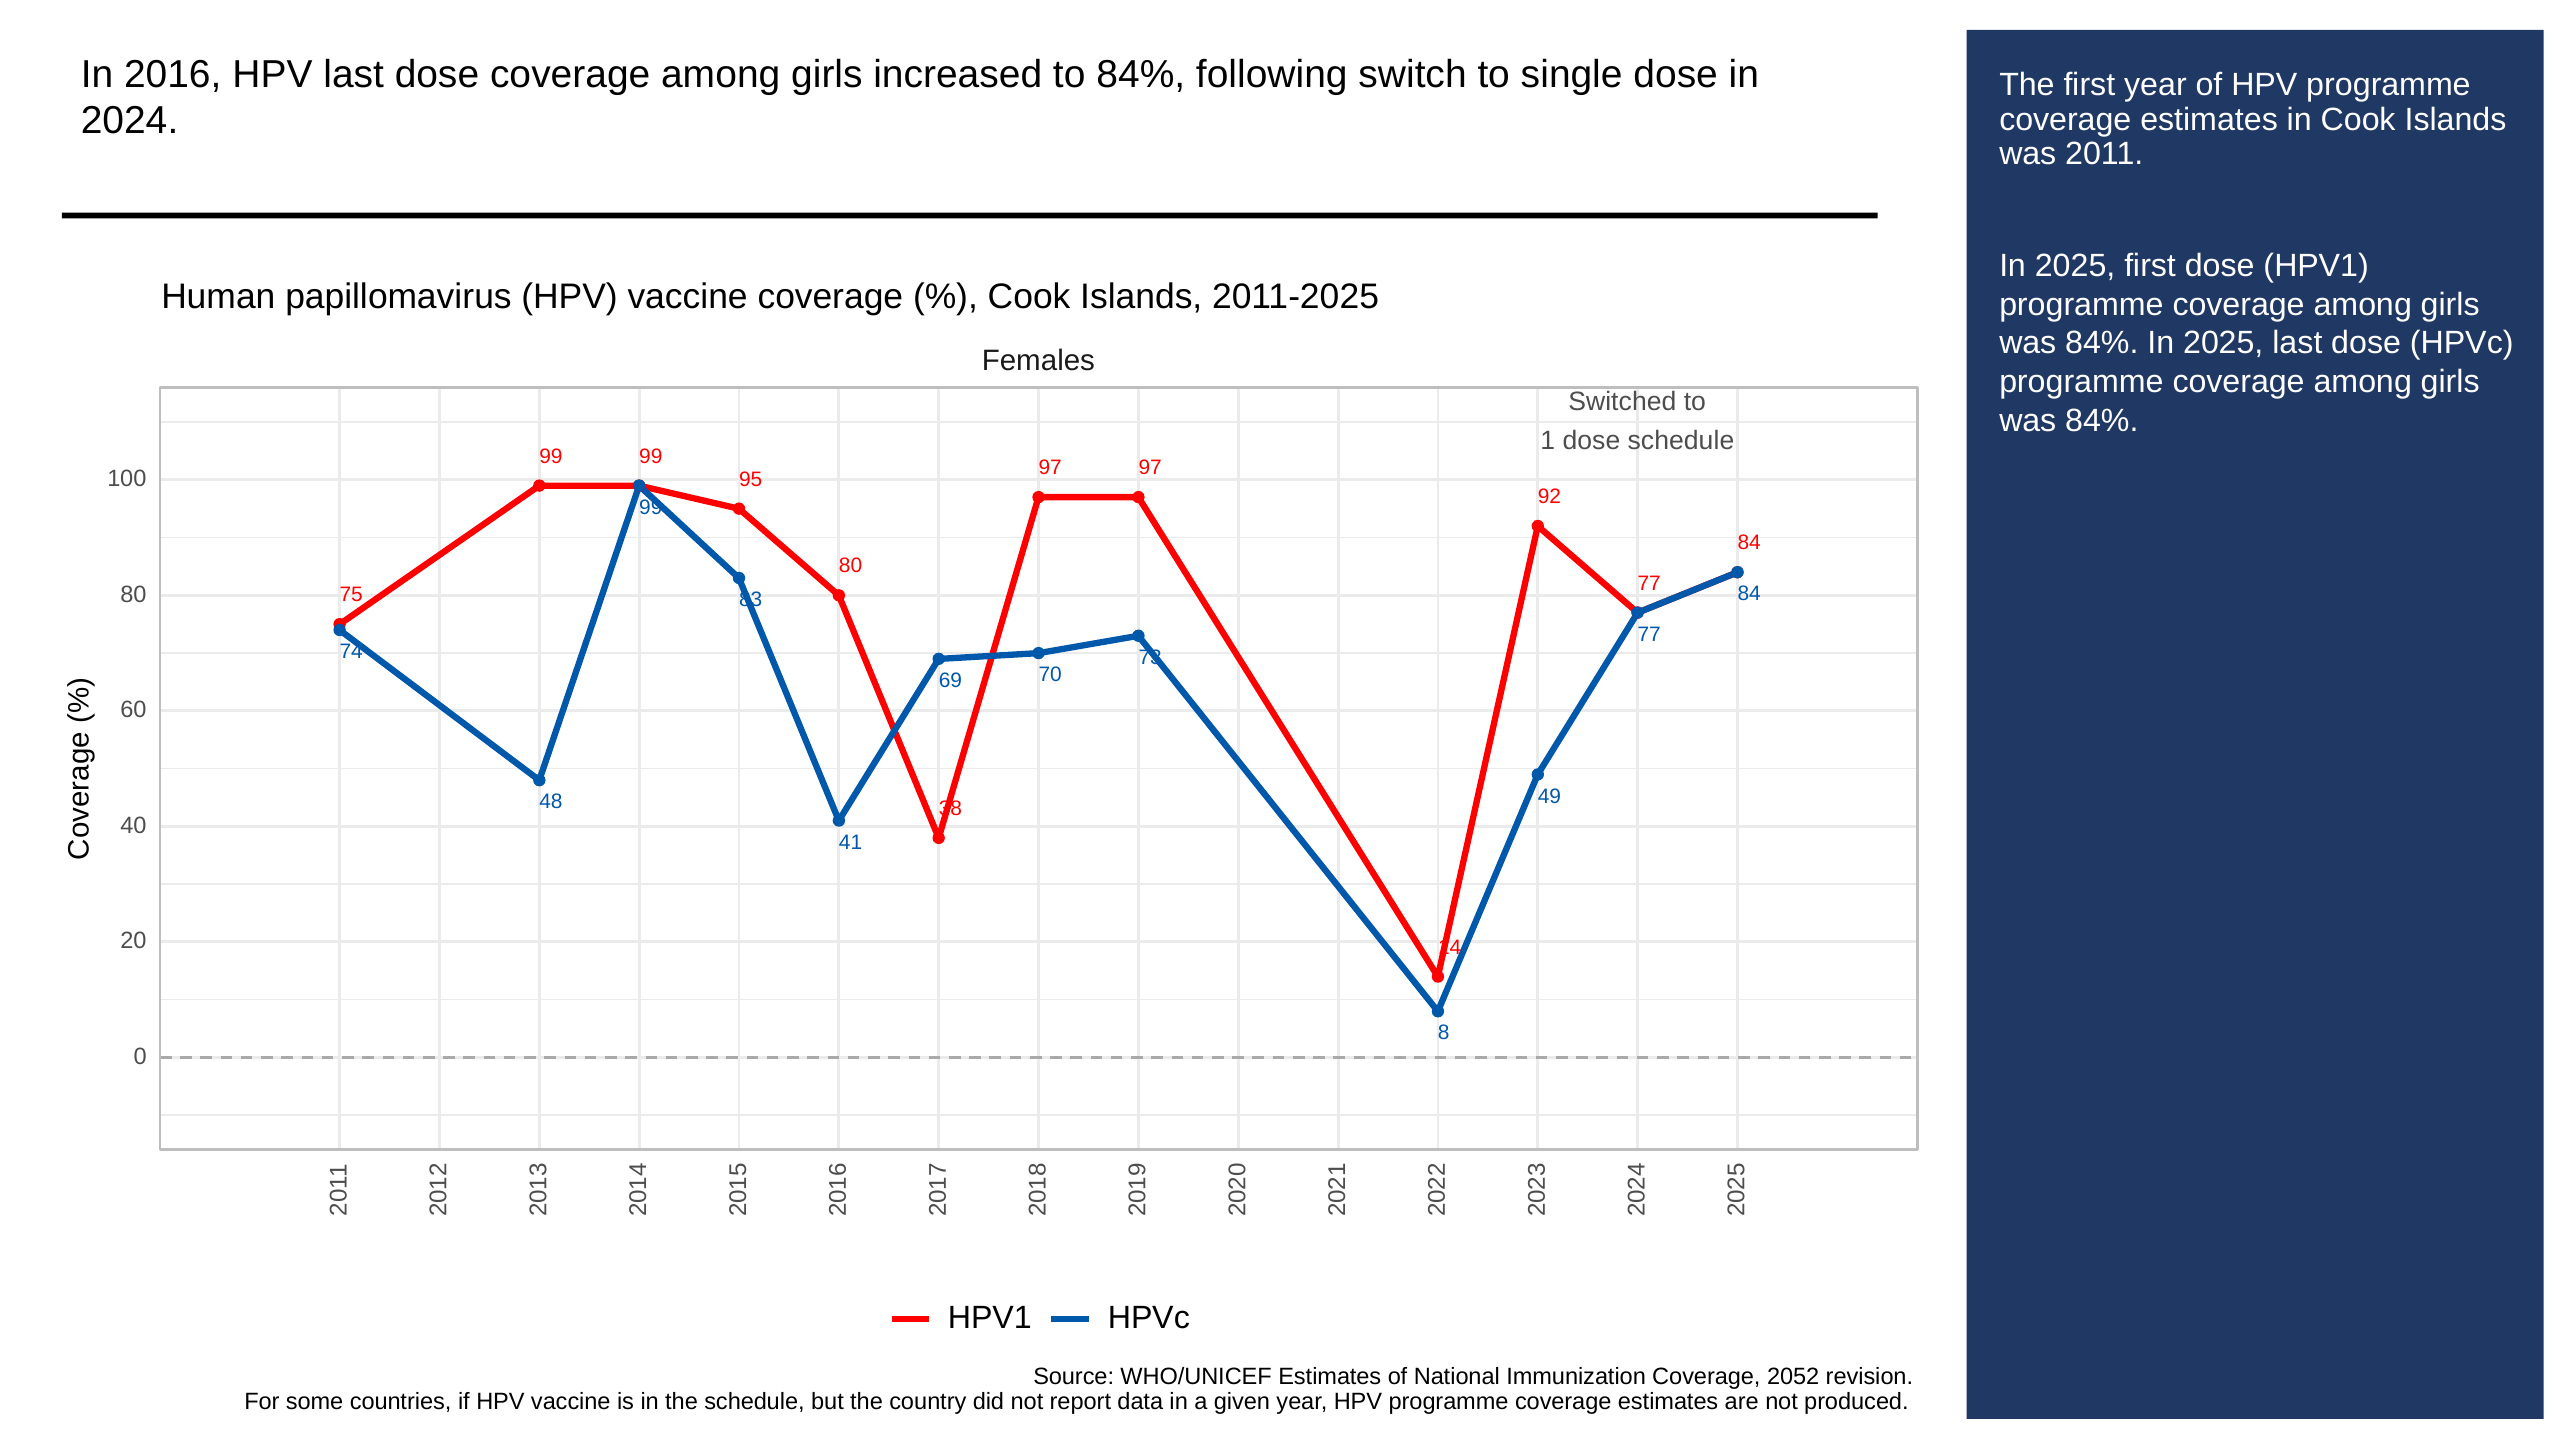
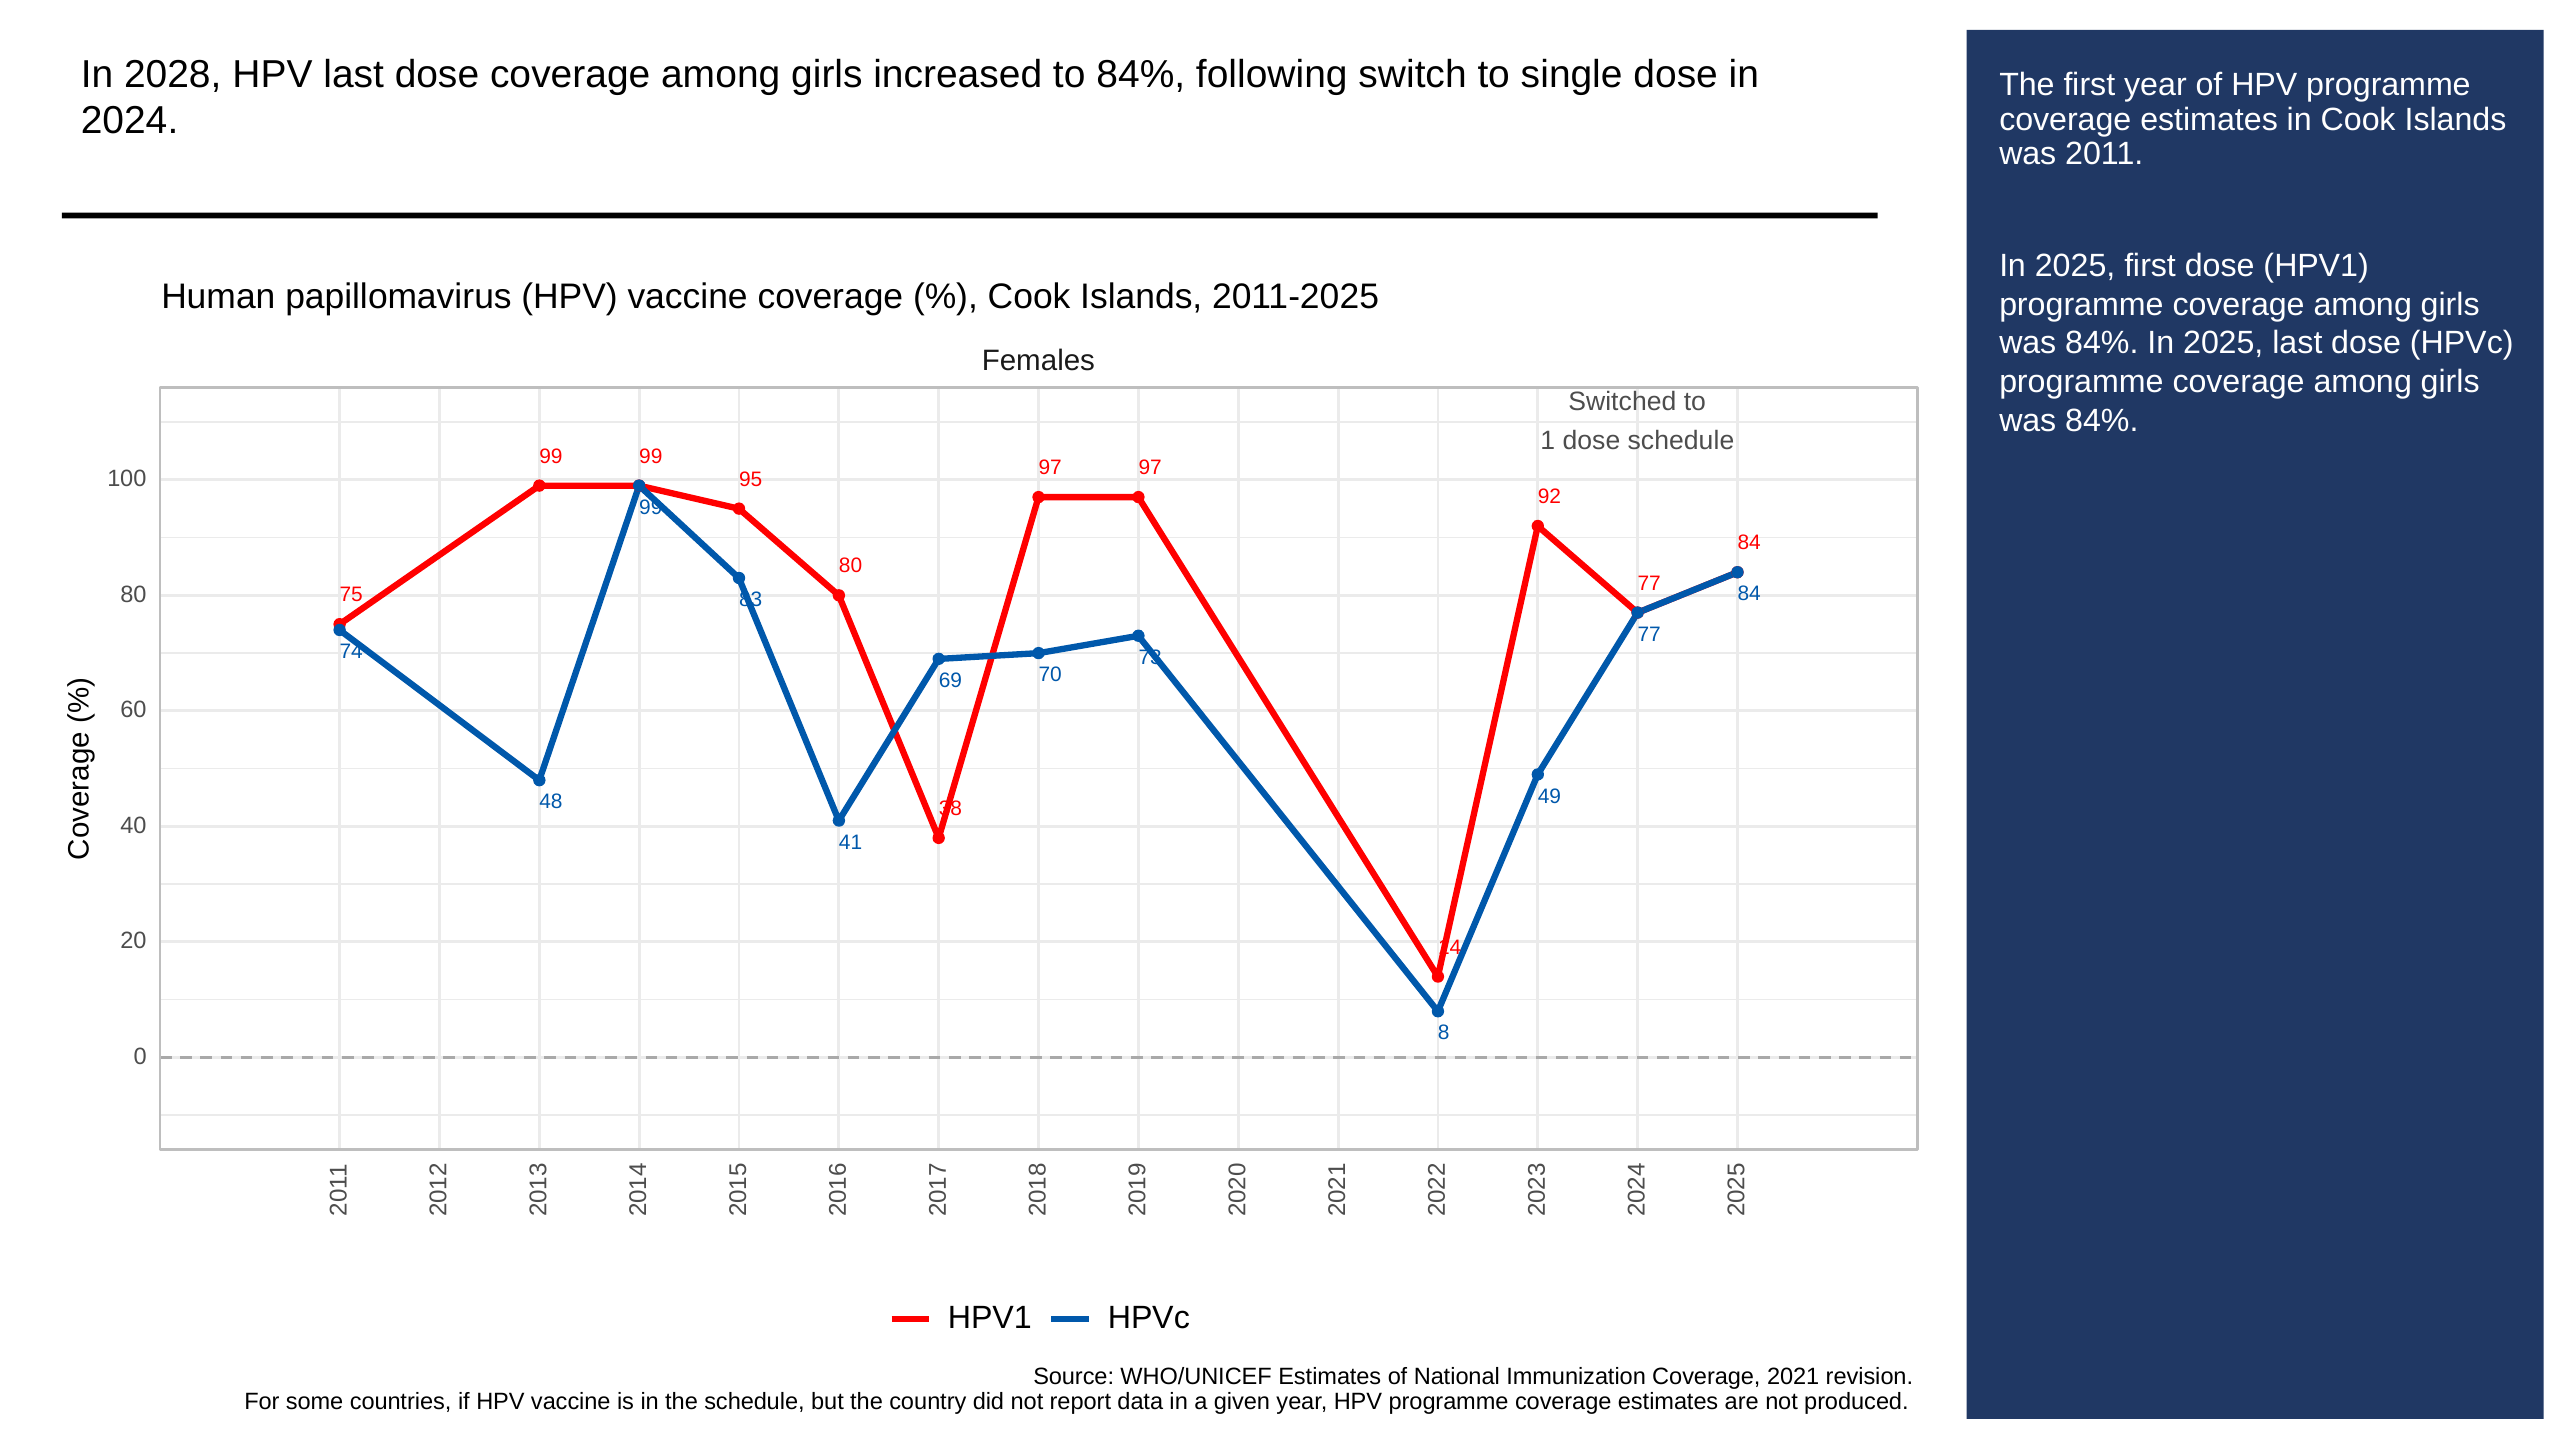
2016: 2016 -> 2028 (173, 74)
2052: 2052 -> 2021 (1793, 1376)
